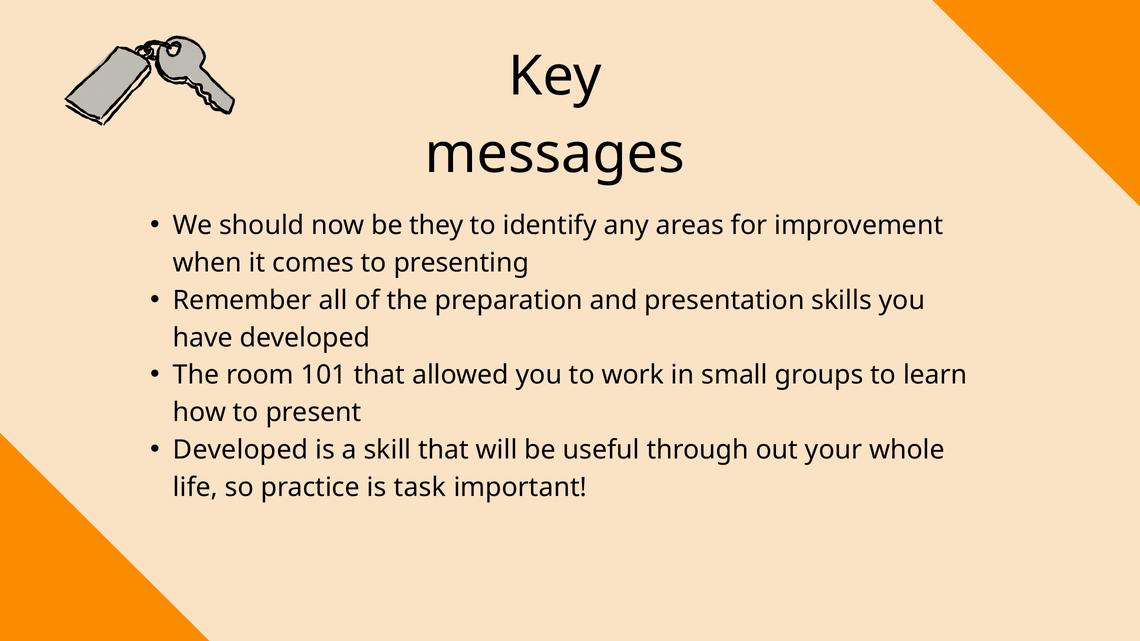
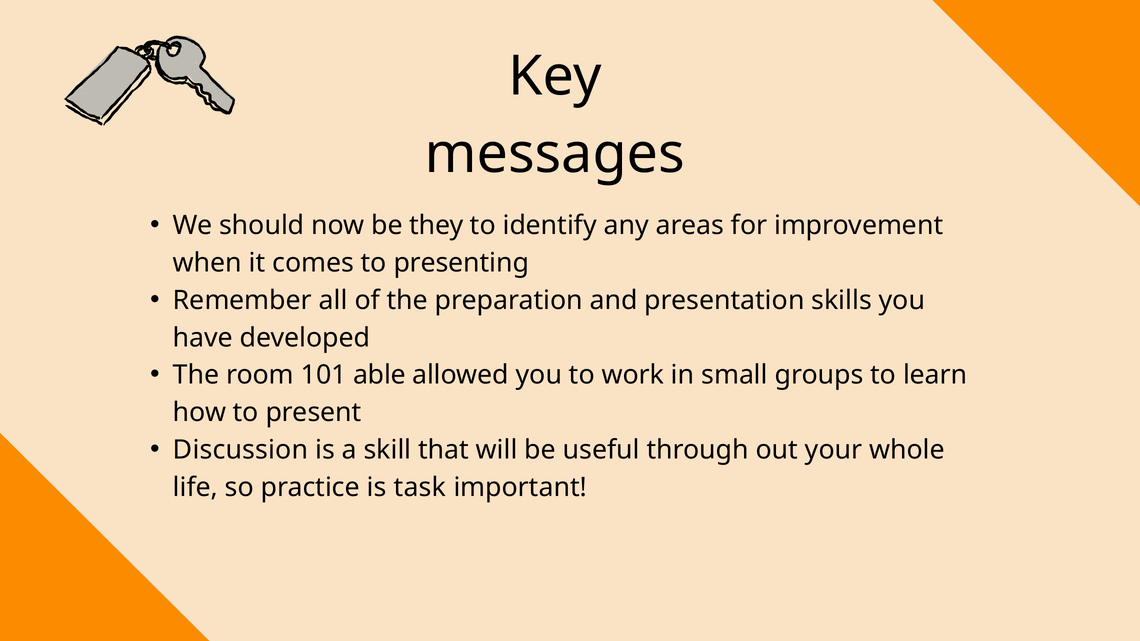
101 that: that -> able (380, 375)
Developed: Developed -> Discussion (241, 450)
